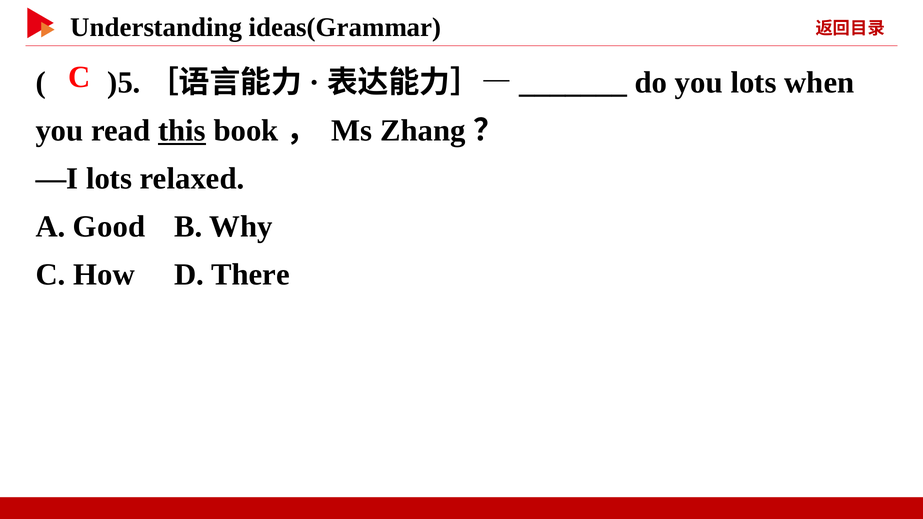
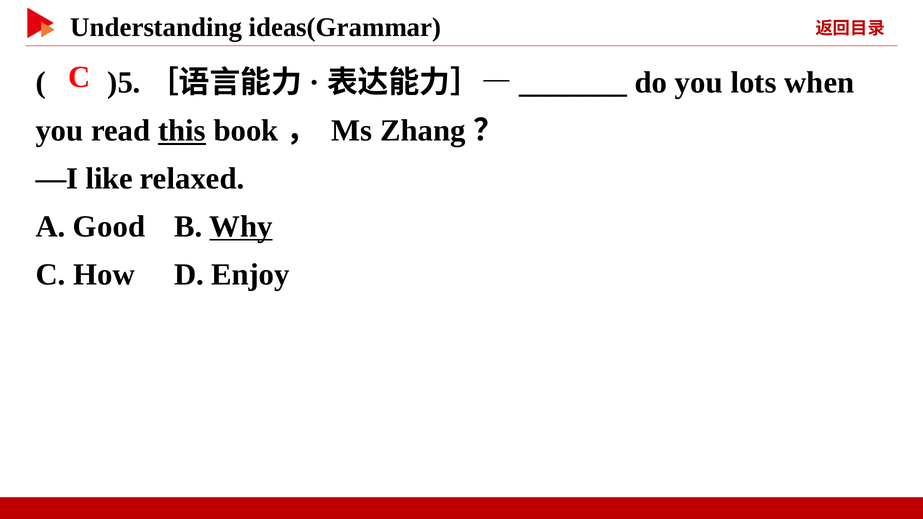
—I lots: lots -> like (109, 179)
Why underline: none -> present (241, 227)
There: There -> Enjoy (250, 275)
